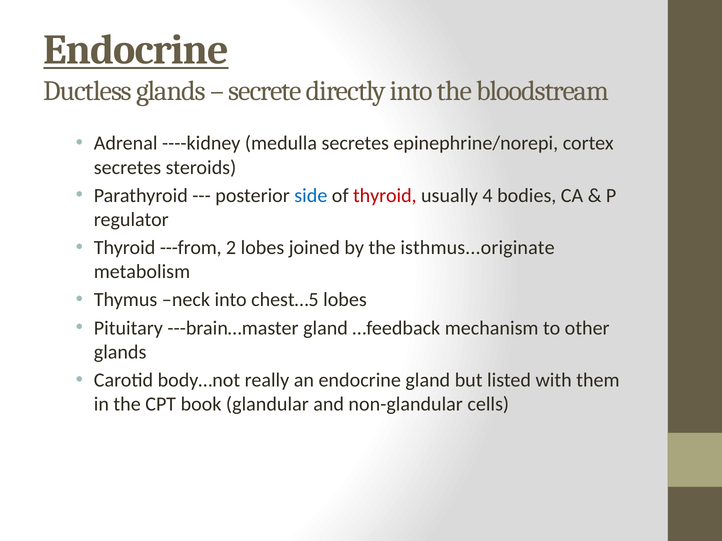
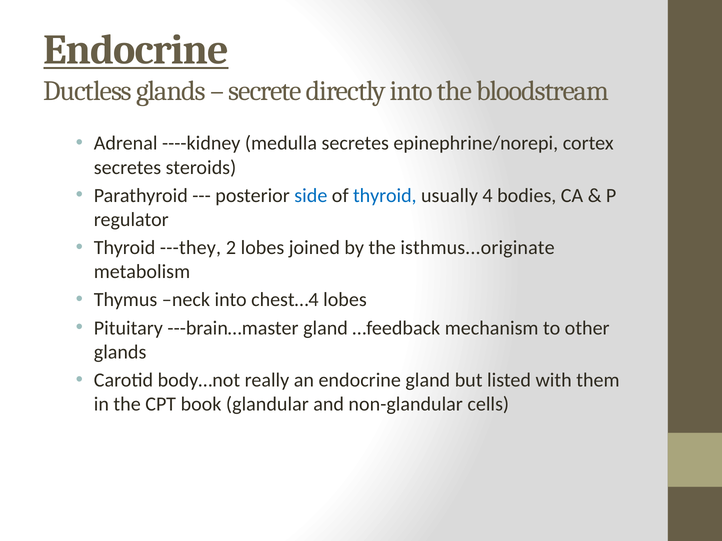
thyroid colour: red -> blue (385, 196)
---from: ---from -> ---they (191, 248)
chest…5: chest…5 -> chest…4 (285, 300)
